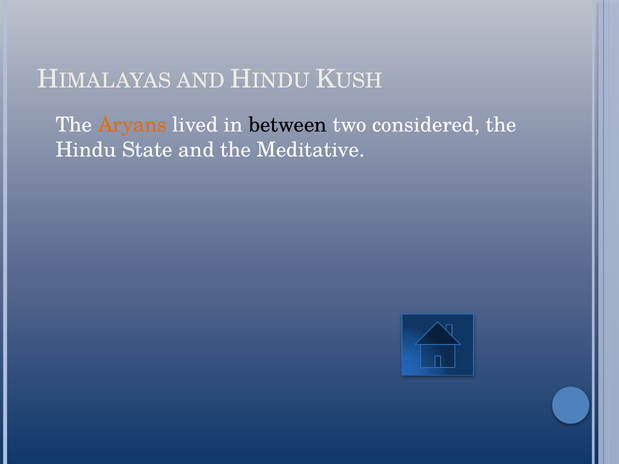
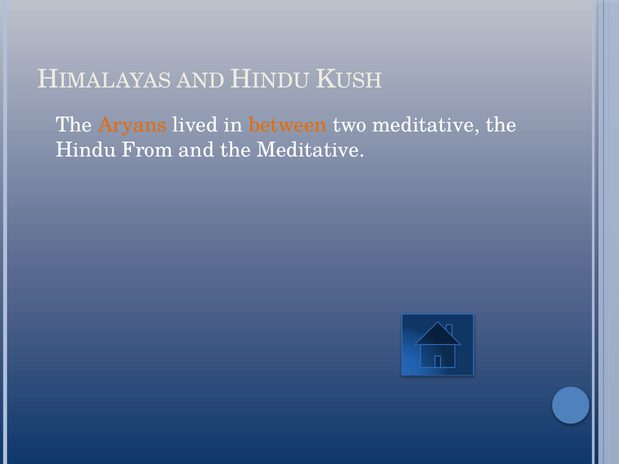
between colour: black -> orange (288, 125)
two considered: considered -> meditative (426, 125)
State: State -> From (147, 150)
